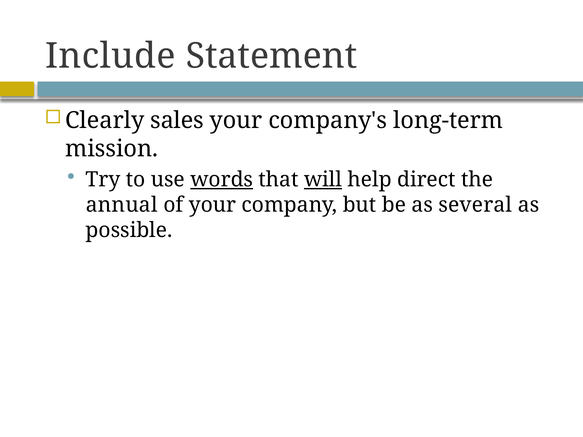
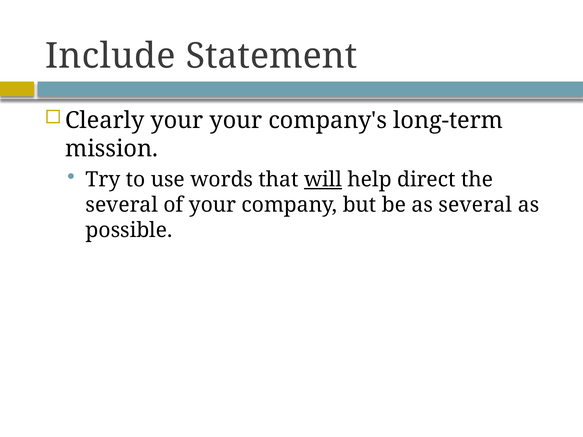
Clearly sales: sales -> your (177, 121)
words underline: present -> none (222, 180)
annual: annual -> several (122, 205)
